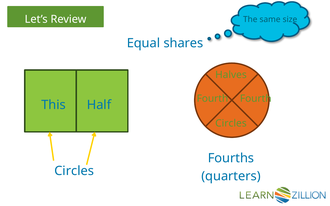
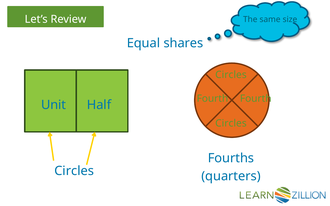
Halves: Halves -> Circles (231, 75)
This: This -> Unit (54, 105)
